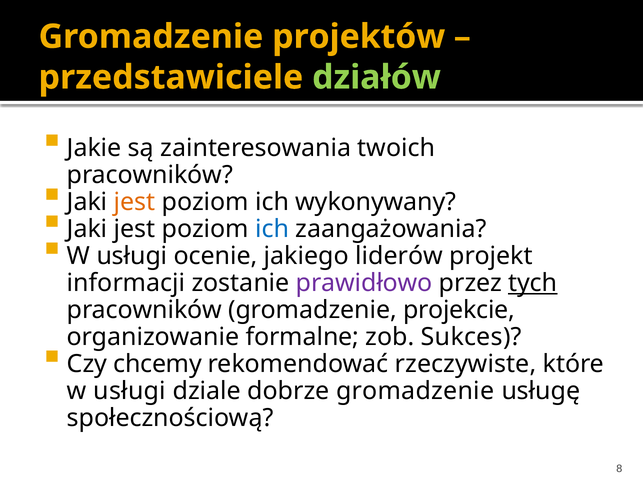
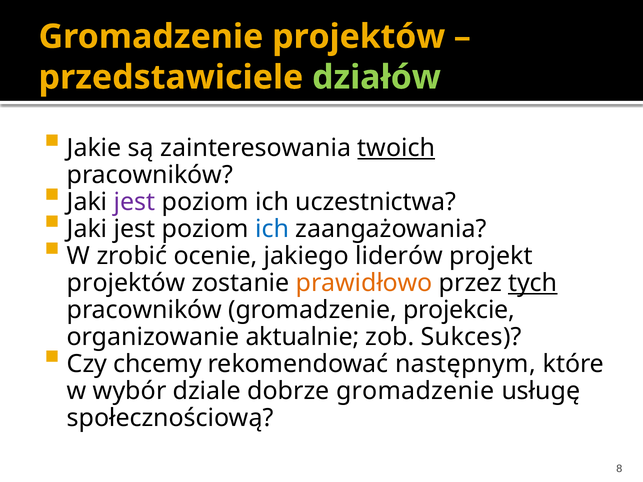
twoich underline: none -> present (396, 148)
jest colour: orange -> purple (135, 202)
wykonywany: wykonywany -> uczestnictwa (376, 202)
usługi: usługi -> zrobić (132, 256)
informacji: informacji -> projektów (126, 283)
prawidłowo colour: purple -> orange (364, 283)
formalne: formalne -> aktualnie (302, 337)
rzeczywiste: rzeczywiste -> następnym (465, 364)
usługi: usługi -> wybór (130, 391)
